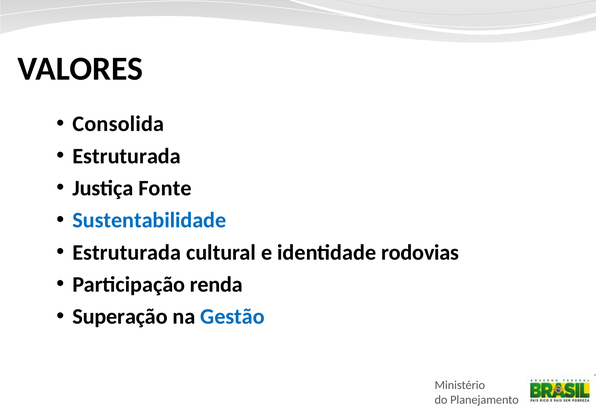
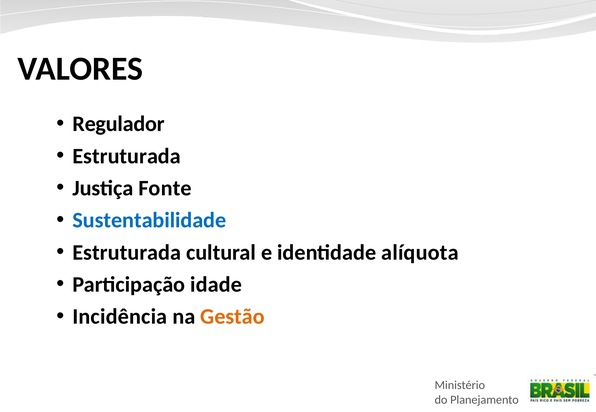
Consolida: Consolida -> Regulador (119, 124)
rodovias: rodovias -> alíquota (420, 253)
renda: renda -> idade (216, 285)
Superação: Superação -> Incidência (120, 317)
Gestão colour: blue -> orange (232, 317)
